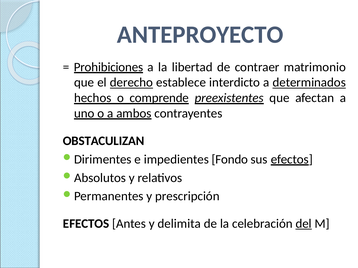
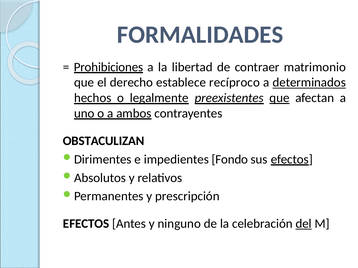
ANTEPROYECTO: ANTEPROYECTO -> FORMALIDADES (200, 35)
derecho underline: present -> none (131, 83)
interdicto: interdicto -> recíproco (235, 83)
comprende: comprende -> legalmente (159, 98)
que underline: none -> present (279, 98)
delimita: delimita -> ninguno (179, 224)
